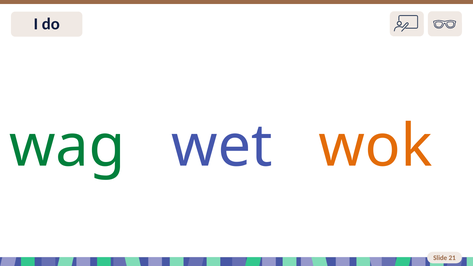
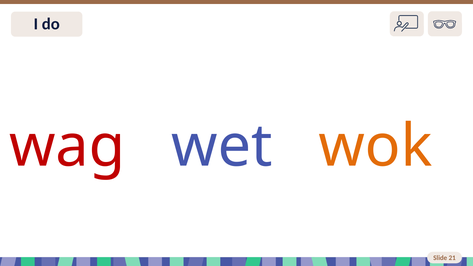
wag colour: green -> red (67, 146)
